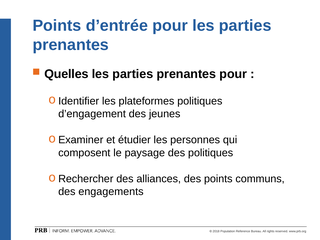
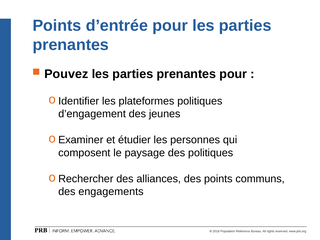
Quelles: Quelles -> Pouvez (66, 74)
